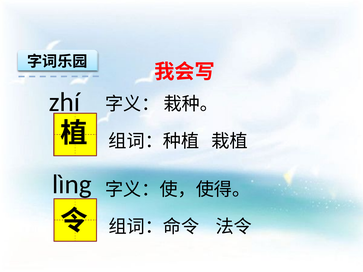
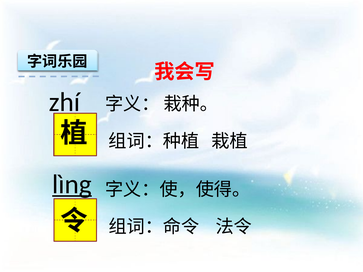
lìng underline: none -> present (72, 184)
